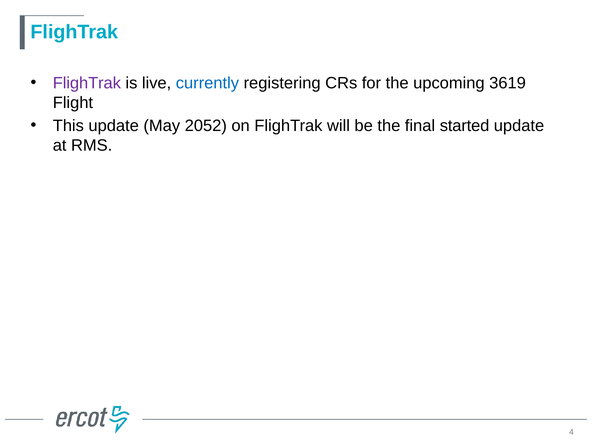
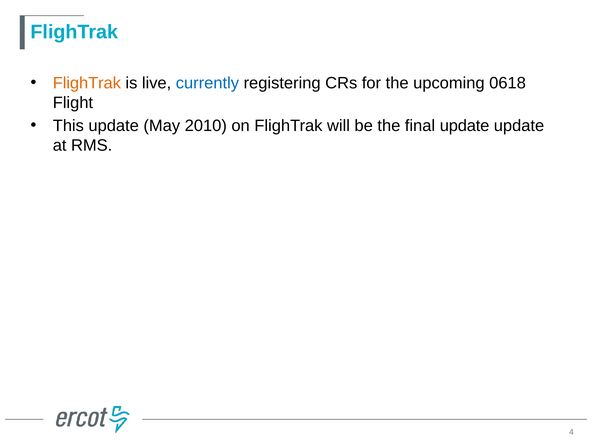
FlighTrak colour: purple -> orange (87, 83)
3619: 3619 -> 0618 (508, 83)
2052: 2052 -> 2010 (206, 126)
final started: started -> update (465, 126)
